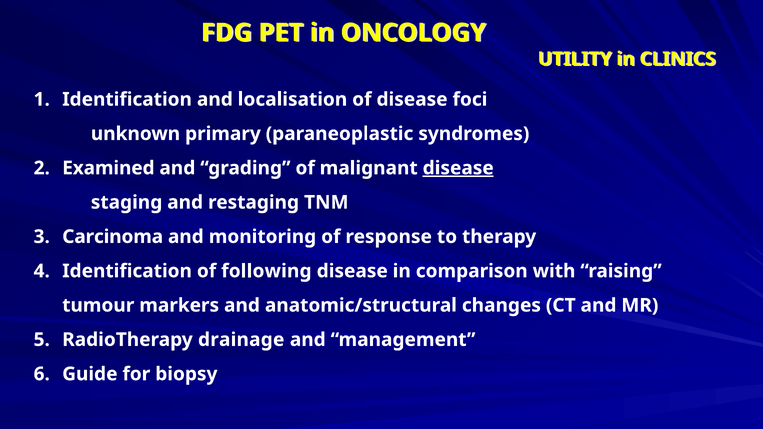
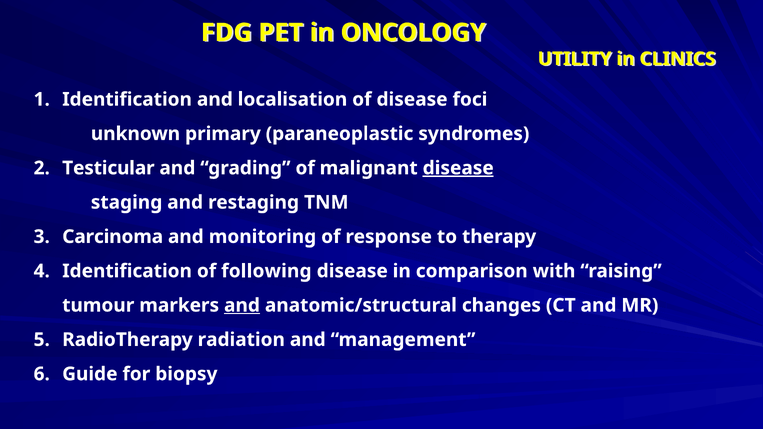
Examined: Examined -> Testicular (108, 168)
and underline: none -> present (242, 305)
drainage: drainage -> radiation (241, 340)
